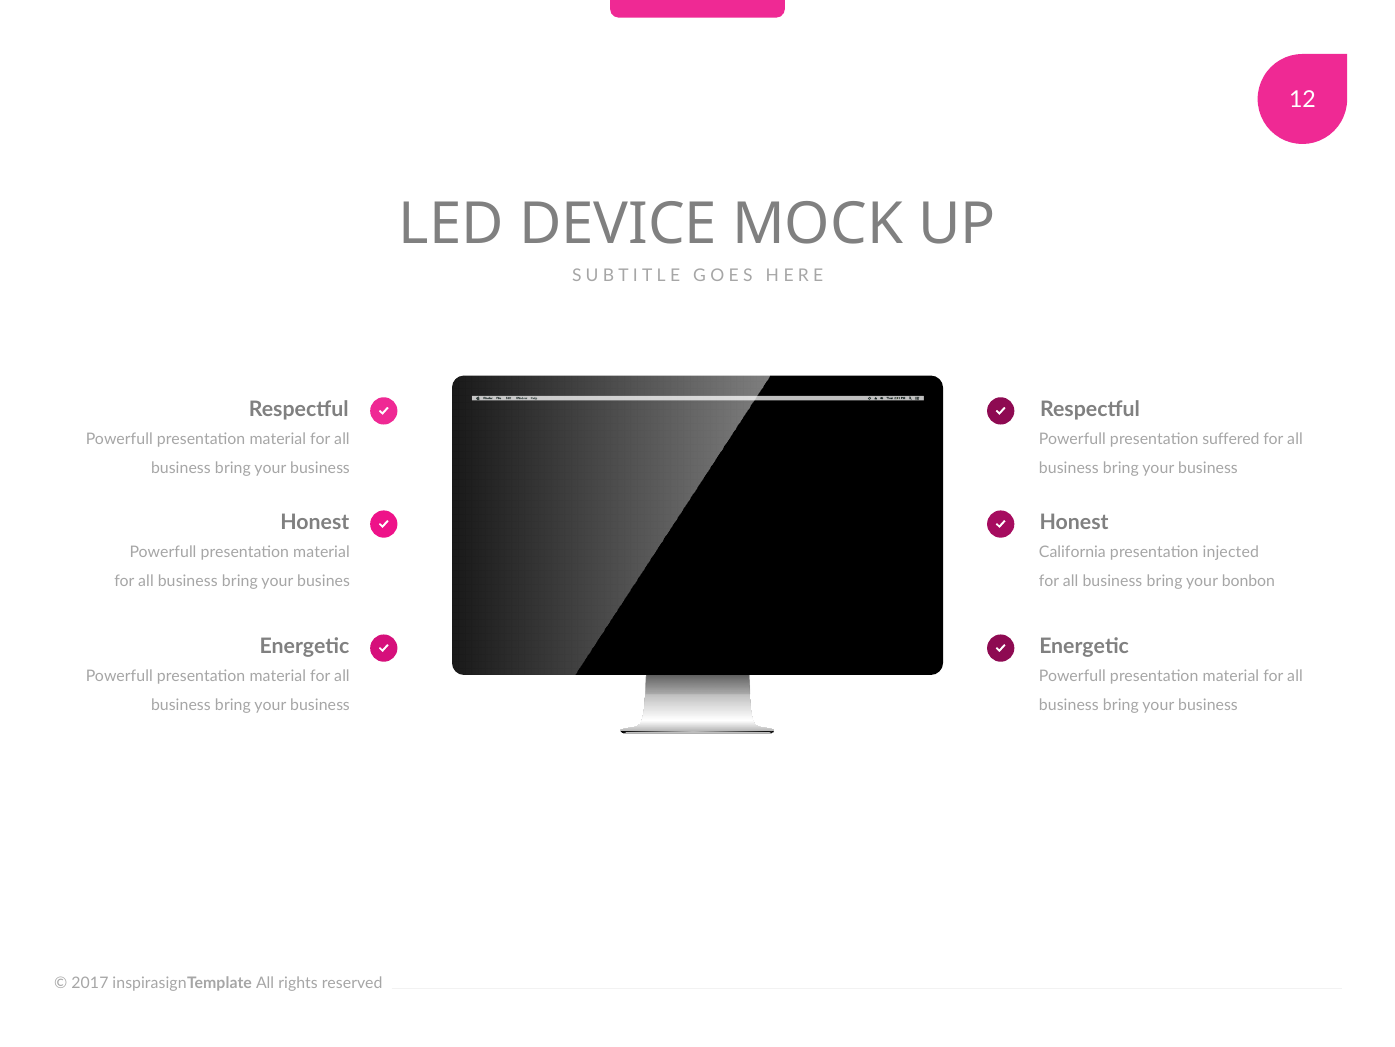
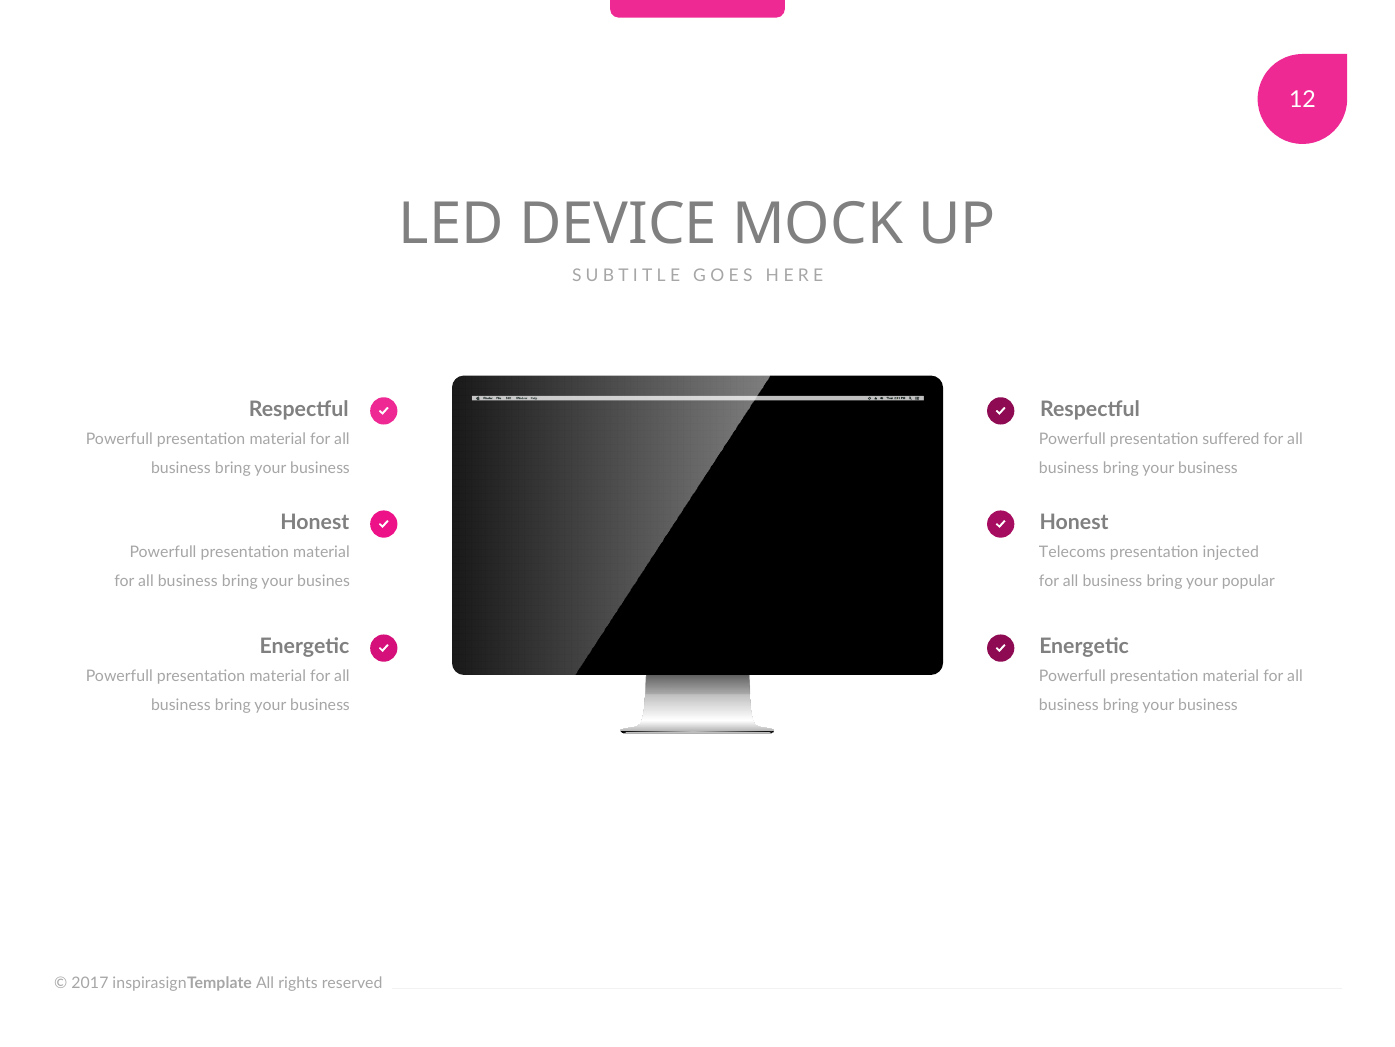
California: California -> Telecoms (1072, 552)
bonbon: bonbon -> popular (1248, 581)
